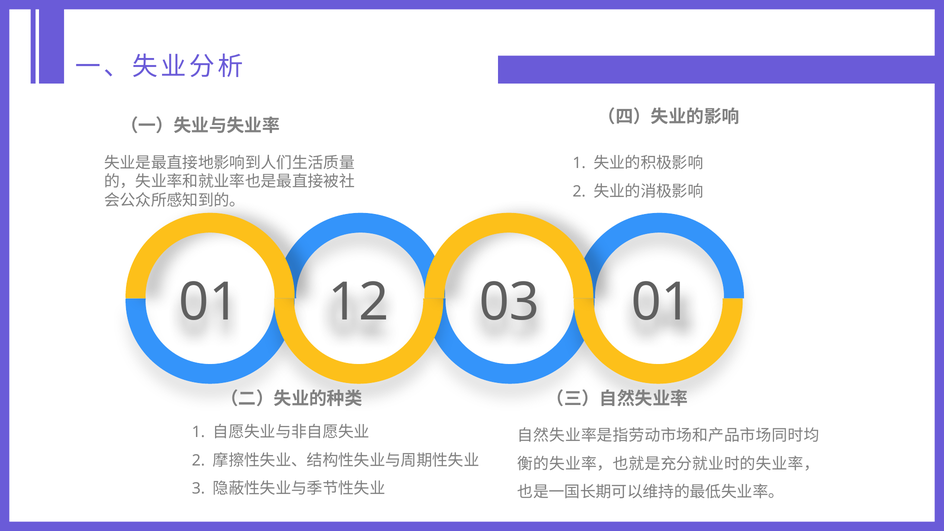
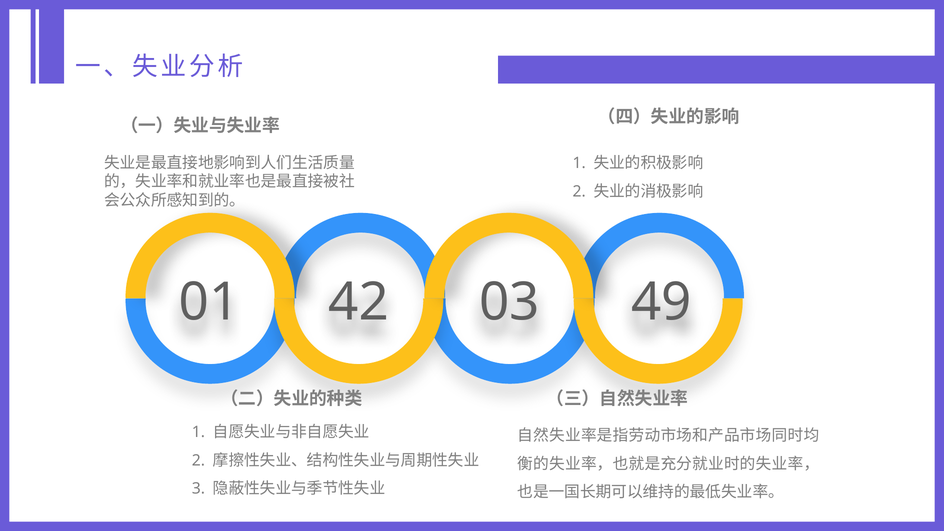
12: 12 -> 42 (359, 302)
03 01: 01 -> 49 (661, 302)
